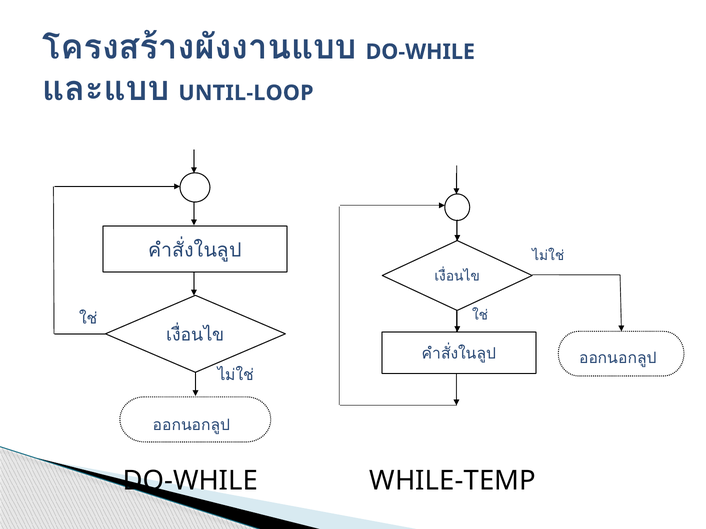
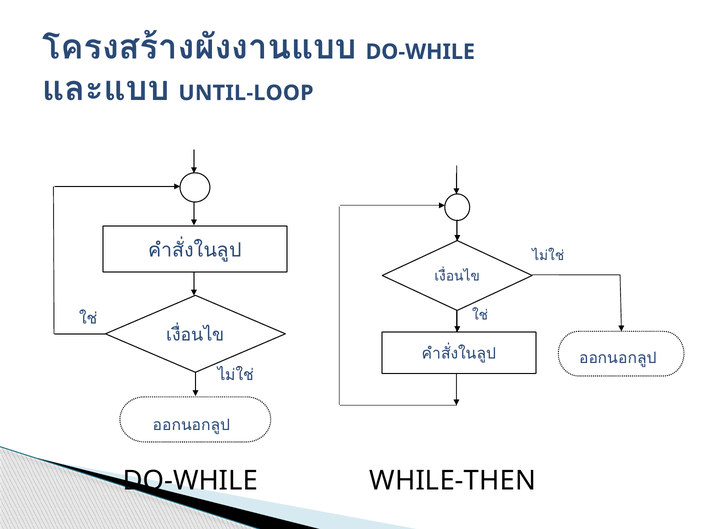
WHILE-TEMP: WHILE-TEMP -> WHILE-THEN (453, 481)
